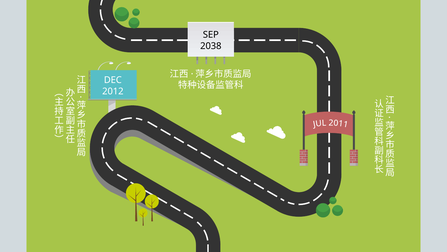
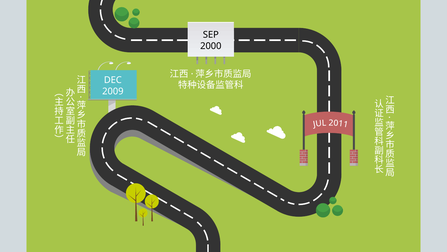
2038: 2038 -> 2000 (211, 46)
2012: 2012 -> 2009 (113, 91)
